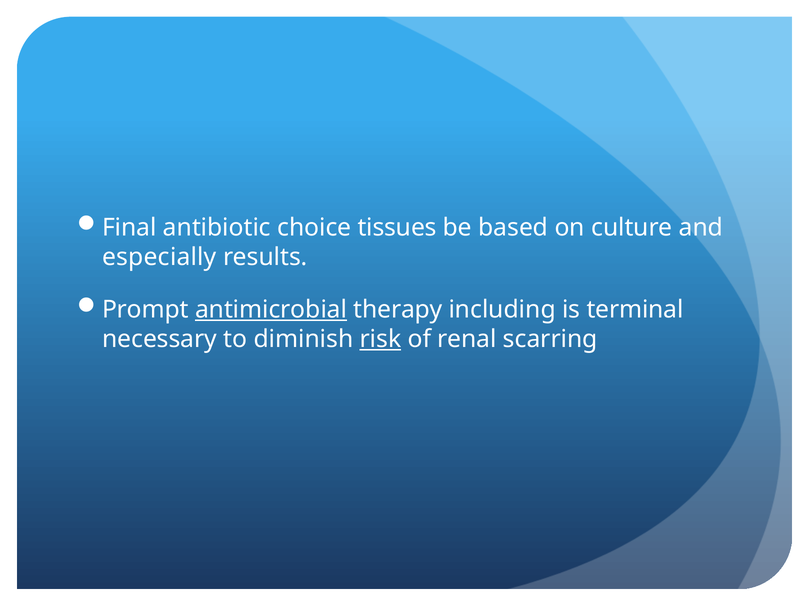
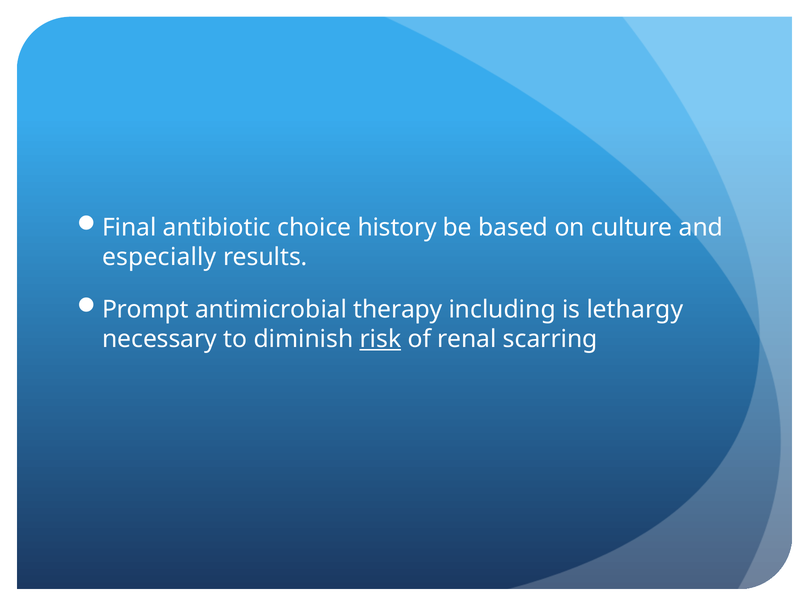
tissues: tissues -> history (397, 228)
antimicrobial underline: present -> none (271, 310)
terminal: terminal -> lethargy (635, 310)
